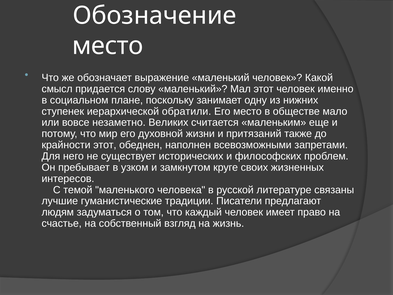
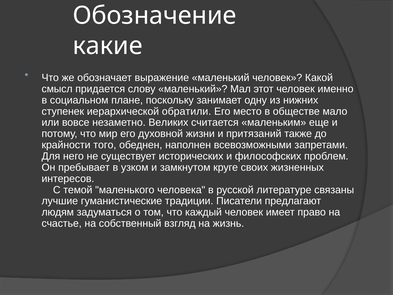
место: место -> какие (108, 46)
крайности этот: этот -> того (105, 145)
